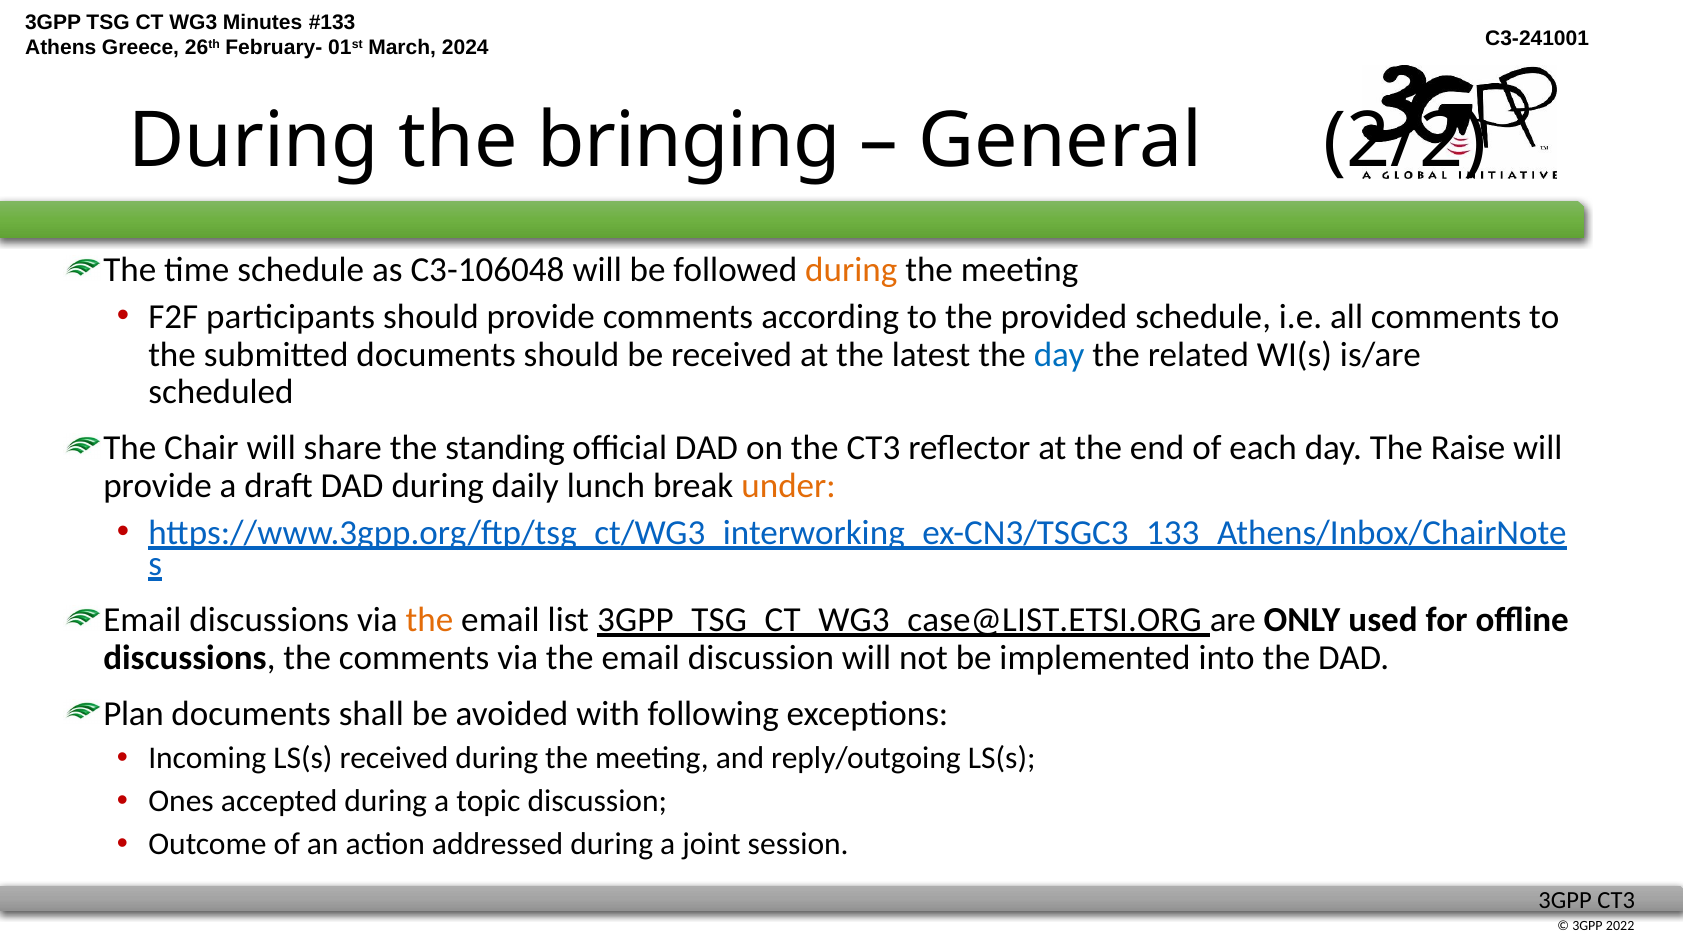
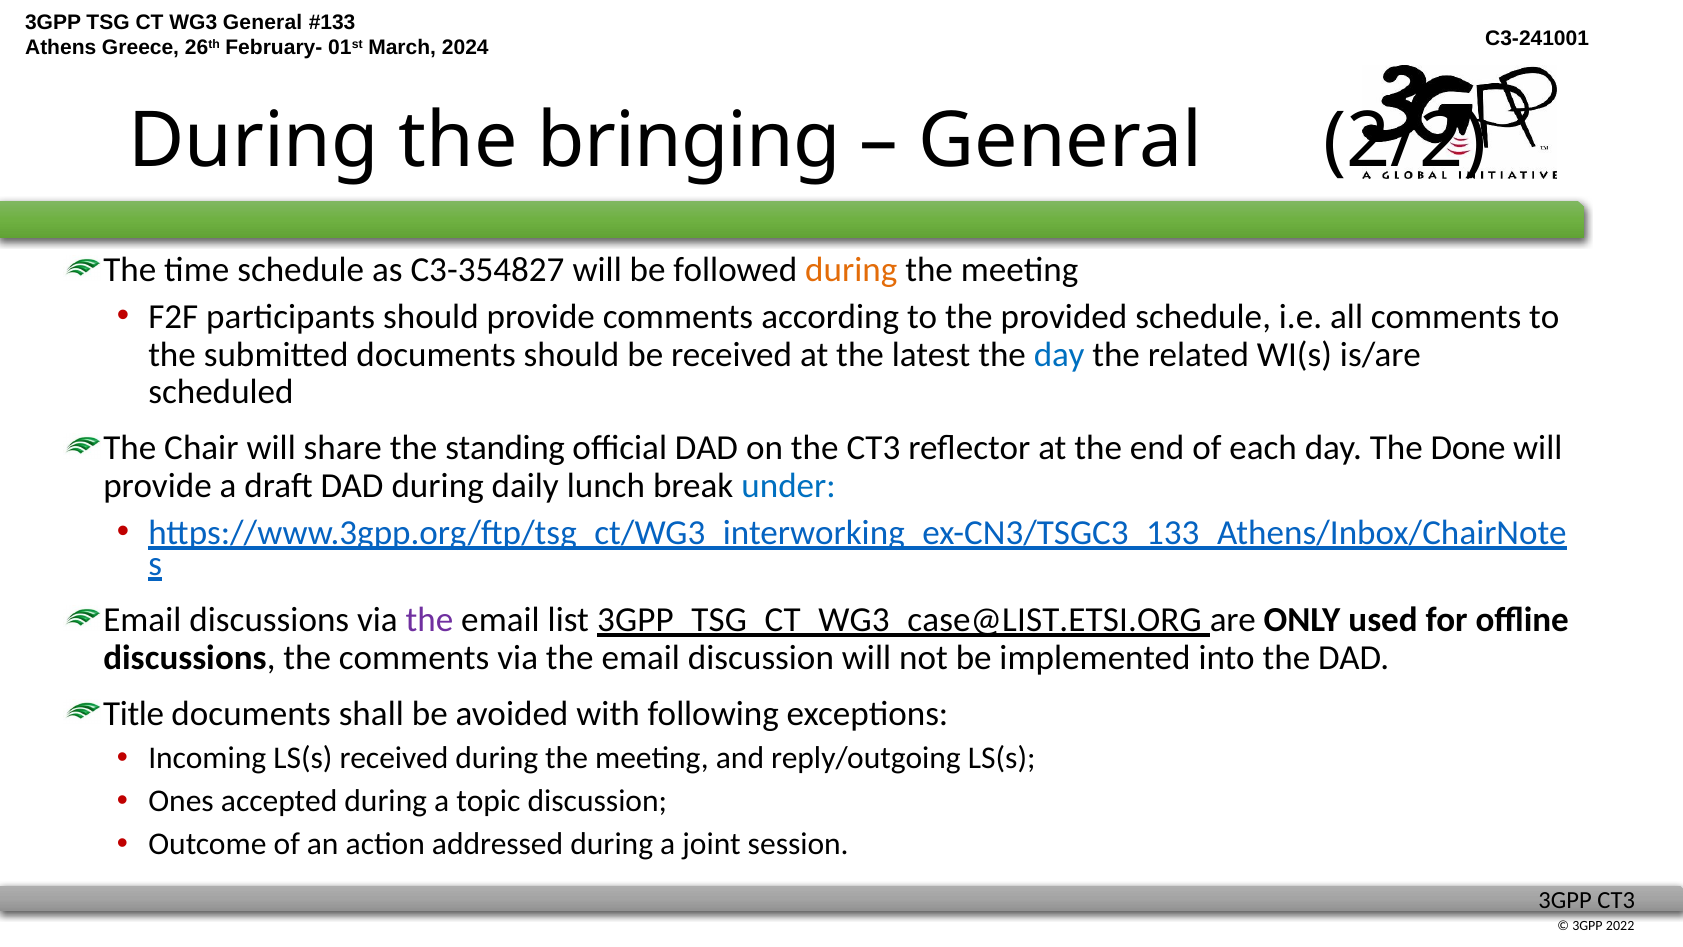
Minutes: Minutes -> General (263, 22)
C3-106048: C3-106048 -> C3-354827 (487, 270)
Raise: Raise -> Done (1468, 448)
under colour: orange -> blue (789, 485)
the colour: orange -> purple (430, 620)
Plan: Plan -> Title (134, 713)
